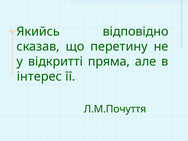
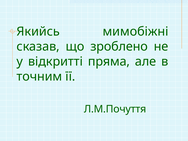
відповідно: відповідно -> мимобіжні (136, 31)
перетину: перетину -> зроблено (119, 46)
інтерес: інтерес -> точним (39, 77)
